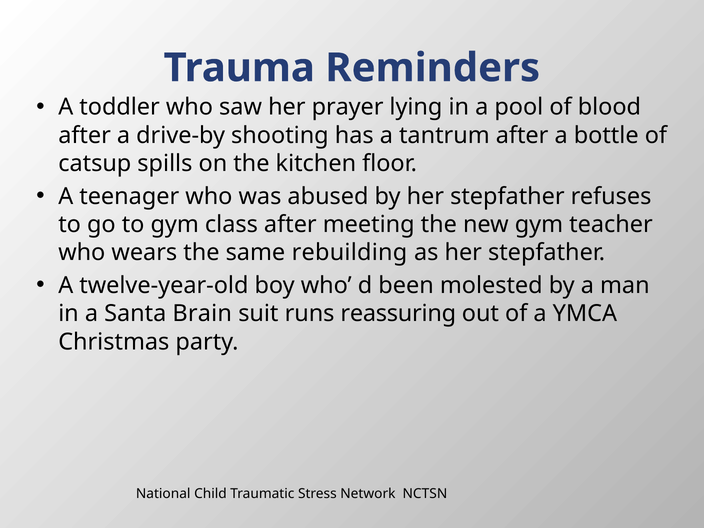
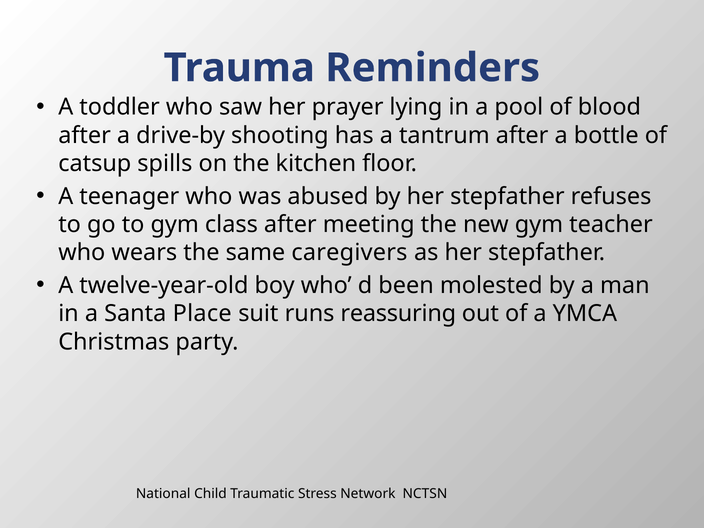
rebuilding: rebuilding -> caregivers (349, 253)
Brain: Brain -> Place (202, 314)
